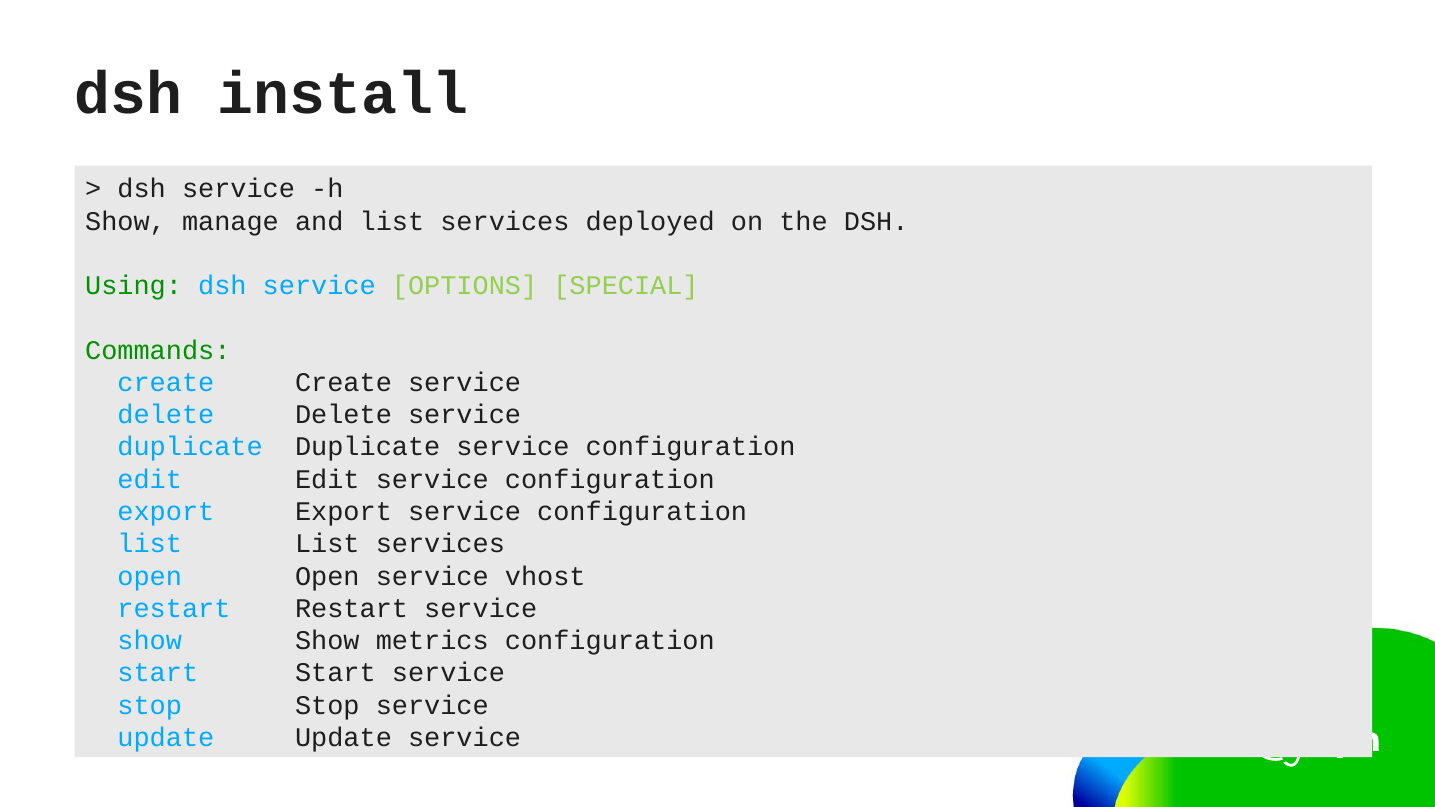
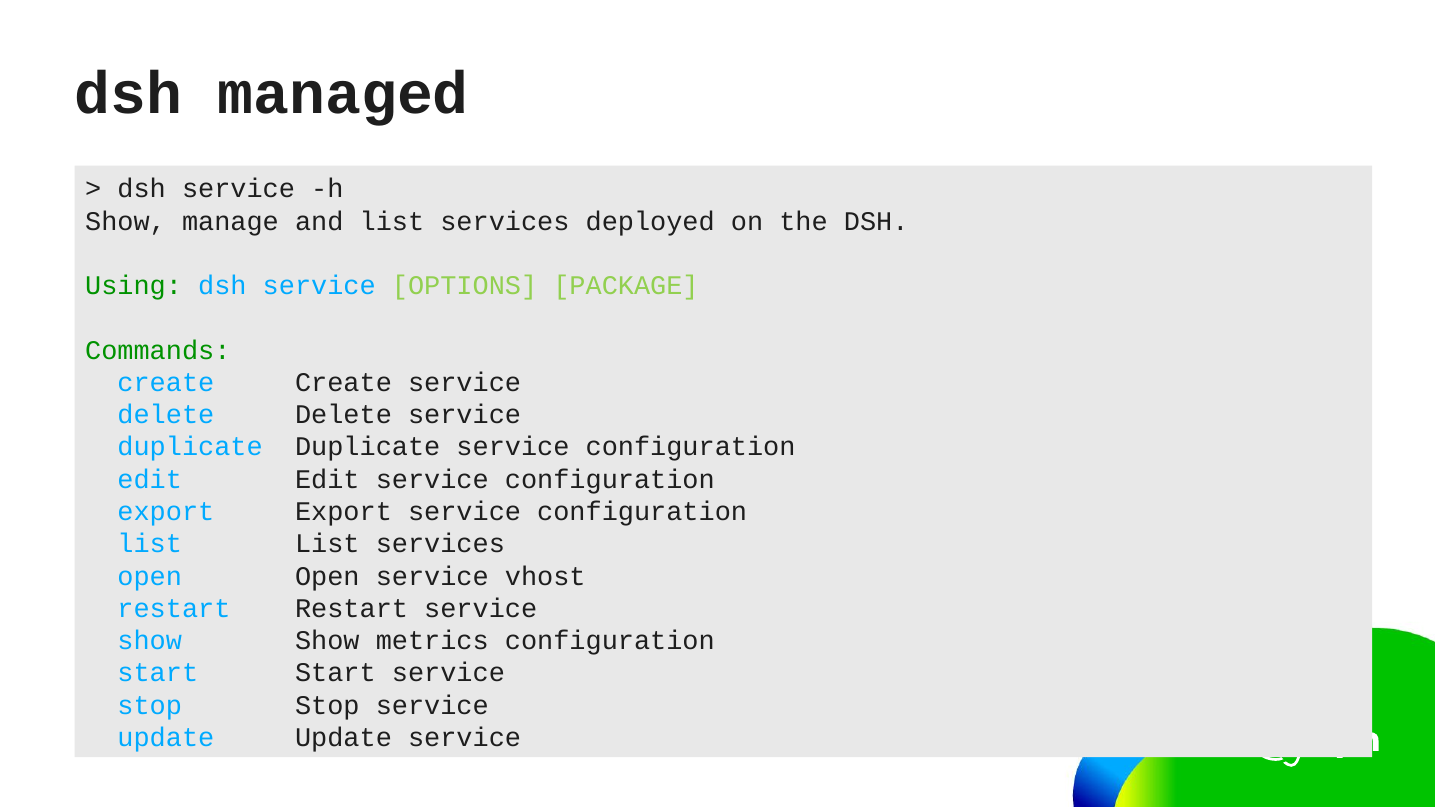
install: install -> managed (343, 94)
SPECIAL: SPECIAL -> PACKAGE (626, 286)
